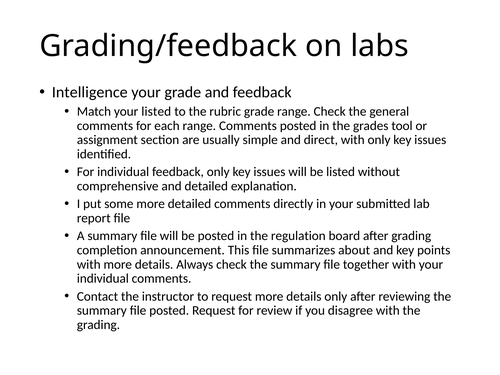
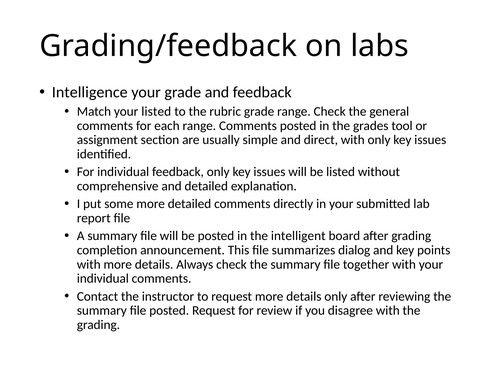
regulation: regulation -> intelligent (298, 236)
about: about -> dialog (354, 250)
